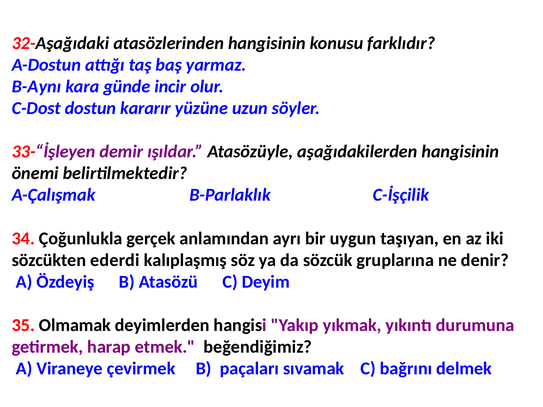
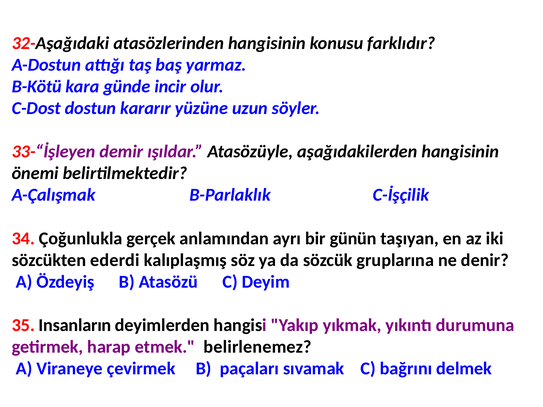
B-Aynı: B-Aynı -> B-Kötü (37, 87)
uygun: uygun -> günün (353, 239)
Olmamak: Olmamak -> Insanların (75, 325)
beğendiğimiz: beğendiğimiz -> belirlenemez (258, 347)
